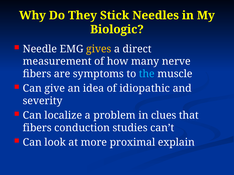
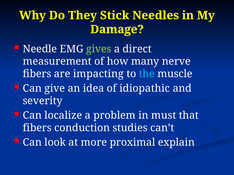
Biologic: Biologic -> Damage (117, 29)
gives colour: yellow -> light green (99, 49)
symptoms: symptoms -> impacting (98, 74)
clues: clues -> must (164, 116)
